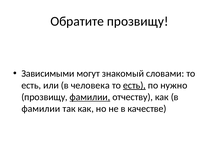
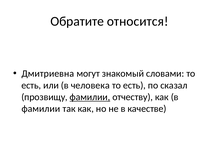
Обратите прозвищу: прозвищу -> относится (138, 21)
Зависимыми: Зависимыми -> Дмитриевна (48, 73)
есть underline: present -> none (134, 85)
нужно: нужно -> сказал (174, 85)
